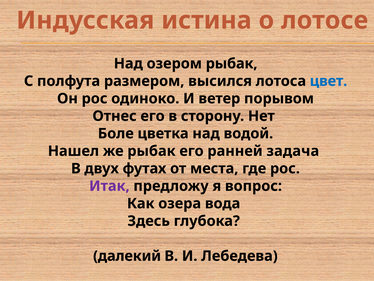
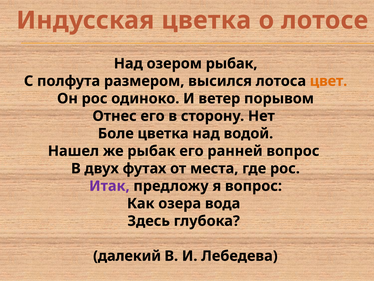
Индусская истина: истина -> цветка (206, 20)
цвет colour: blue -> orange (329, 81)
ранней задача: задача -> вопрос (293, 151)
